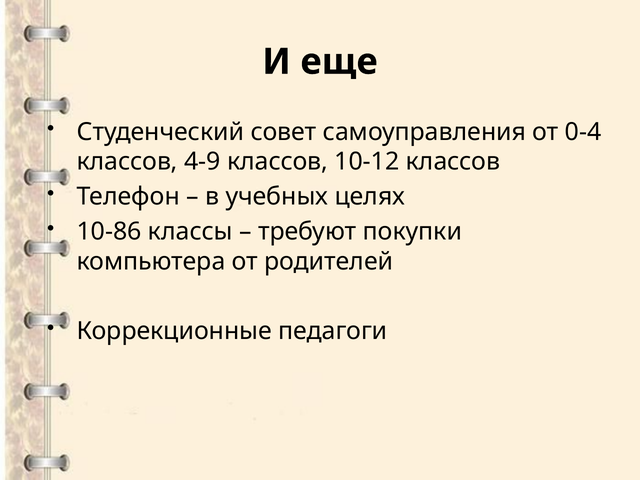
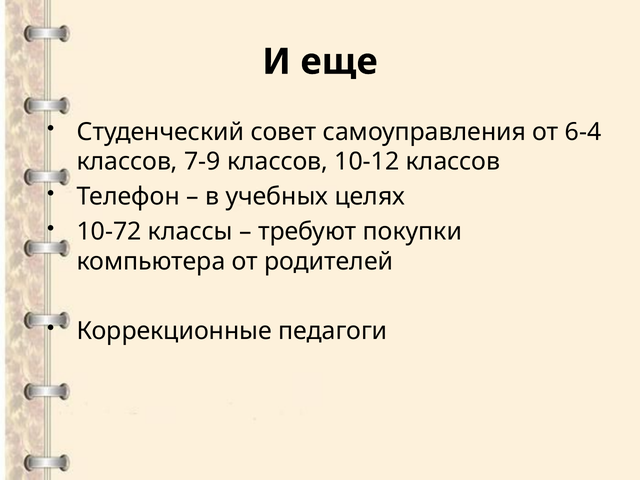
0-4: 0-4 -> 6-4 (583, 132)
4-9: 4-9 -> 7-9 (202, 162)
10-86: 10-86 -> 10-72 (109, 231)
